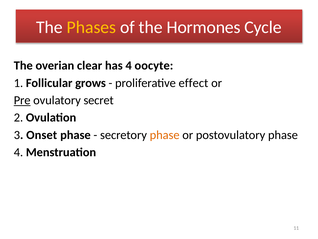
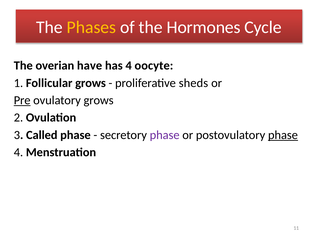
clear: clear -> have (90, 66)
effect: effect -> sheds (193, 83)
ovulatory secret: secret -> grows (99, 100)
Onset: Onset -> Called (42, 135)
phase colour: orange -> purple (165, 135)
phase underline: none -> present (283, 135)
